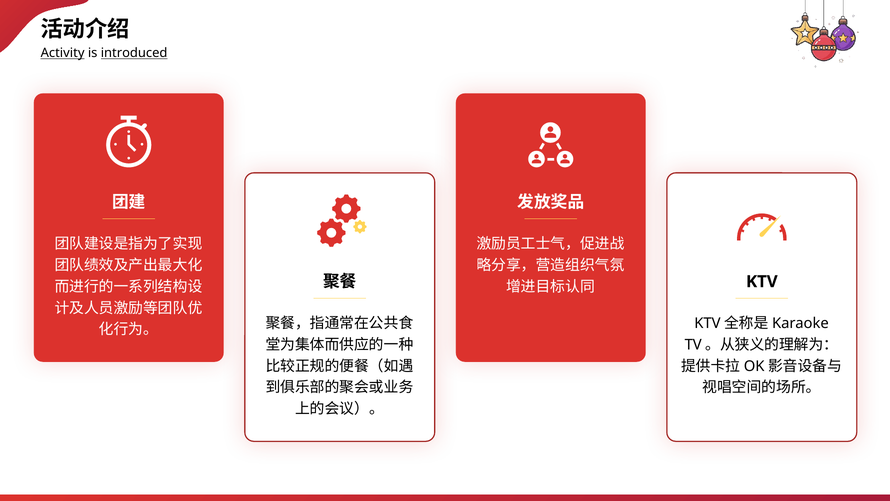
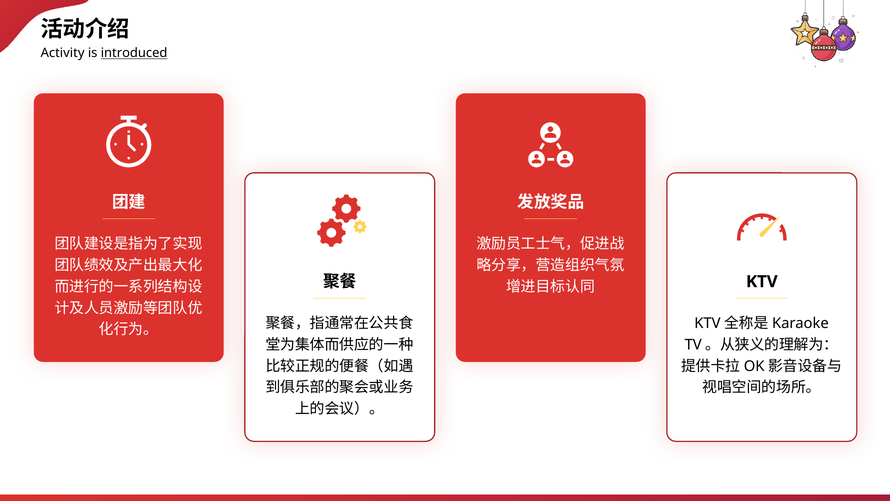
Activity underline: present -> none (63, 53)
